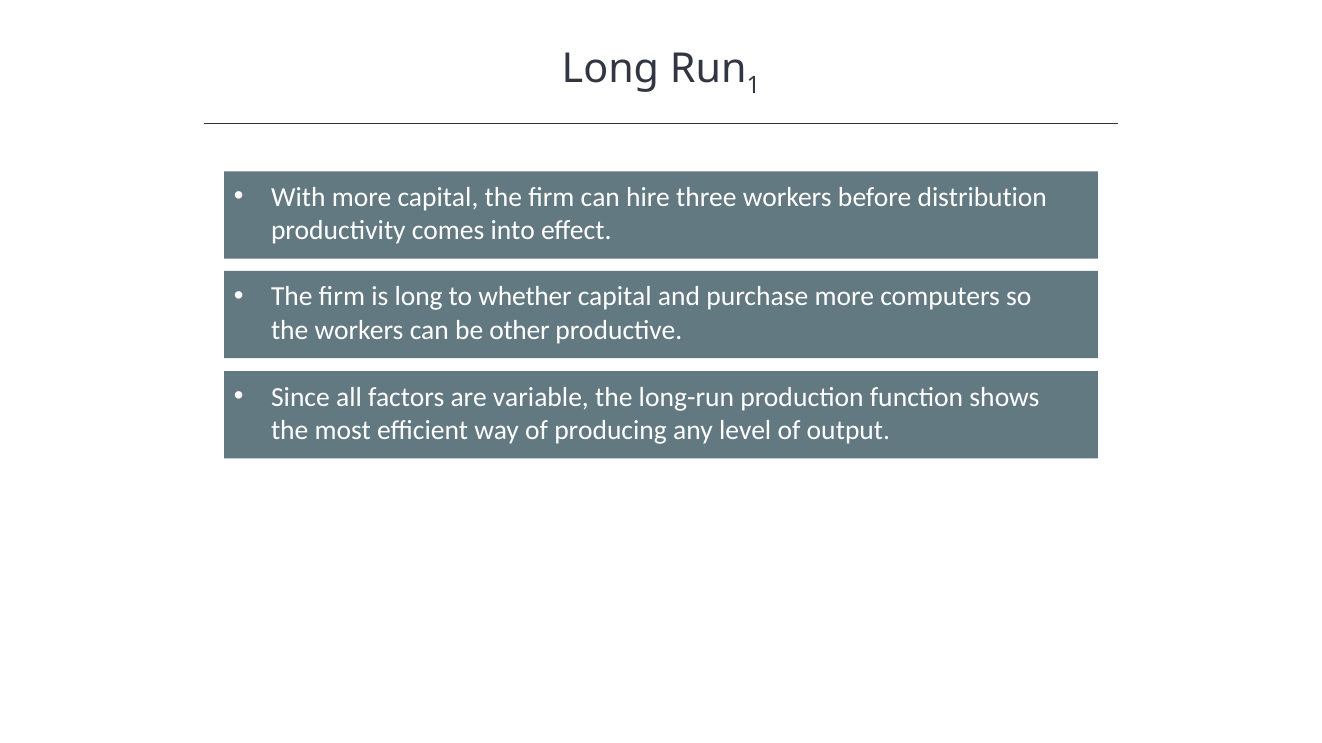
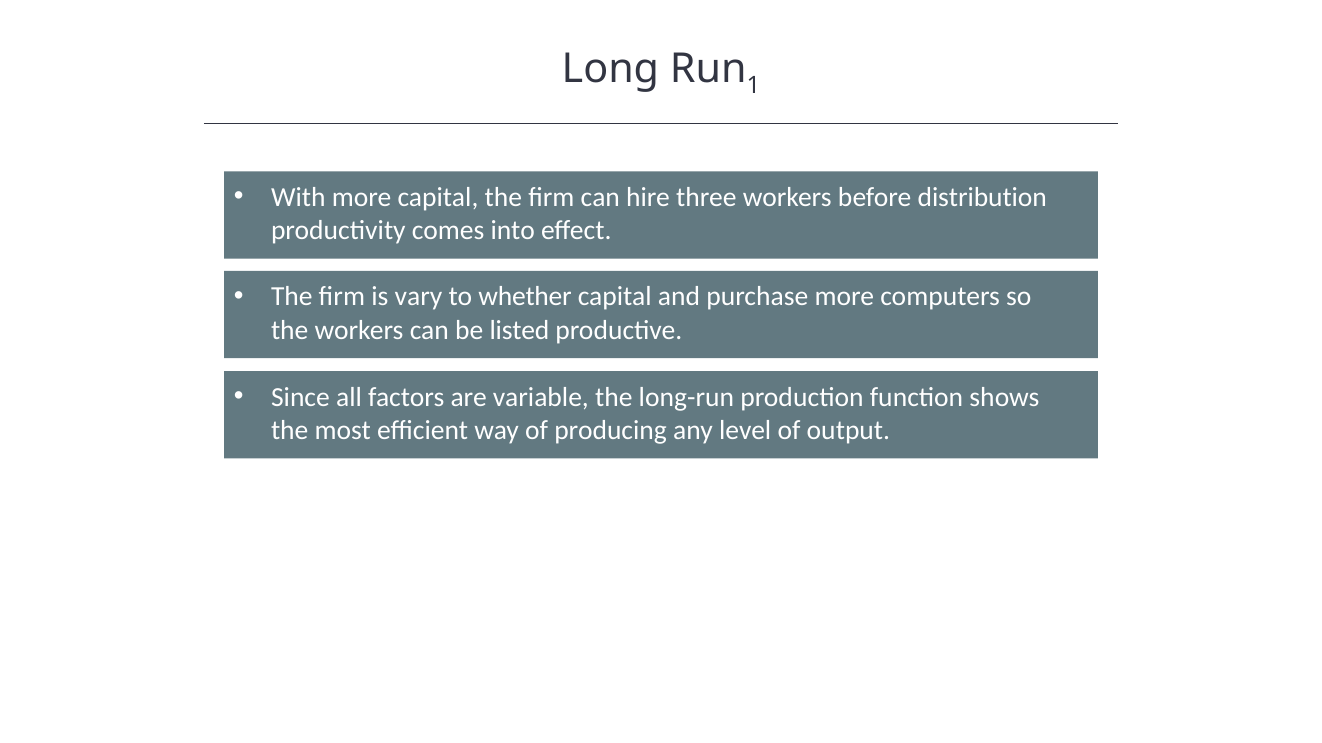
is long: long -> vary (419, 297)
other: other -> listed (519, 330)
